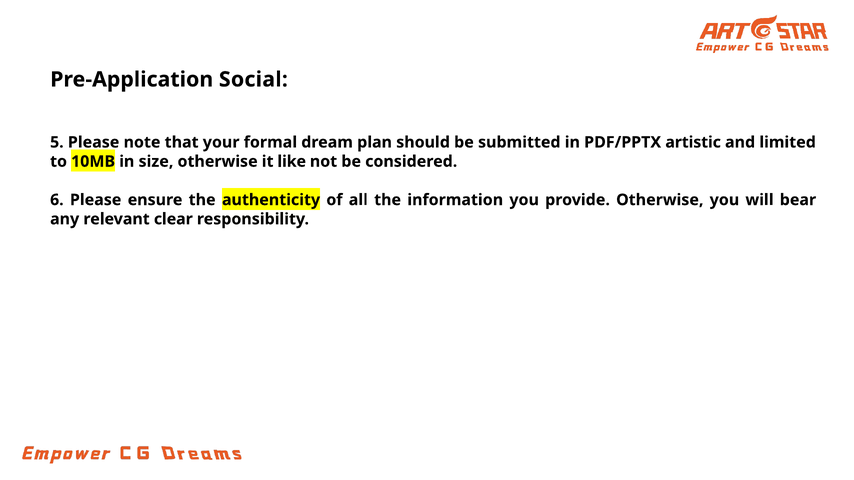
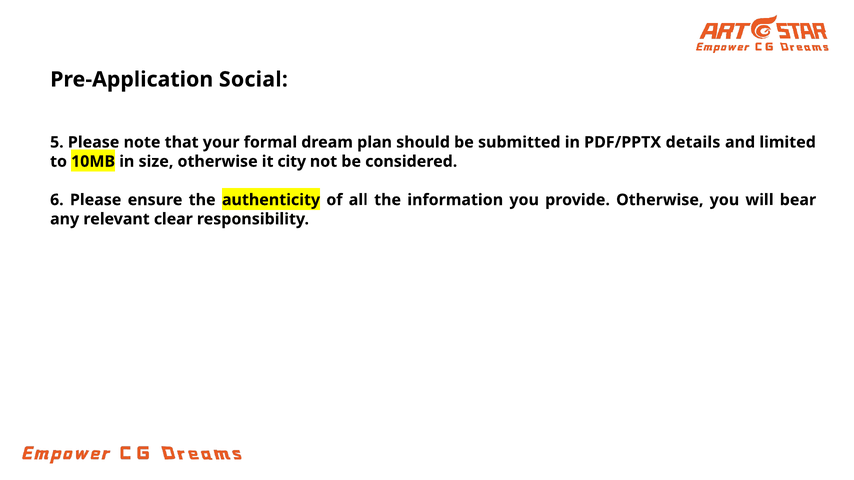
artistic: artistic -> details (693, 142)
like: like -> city (292, 162)
